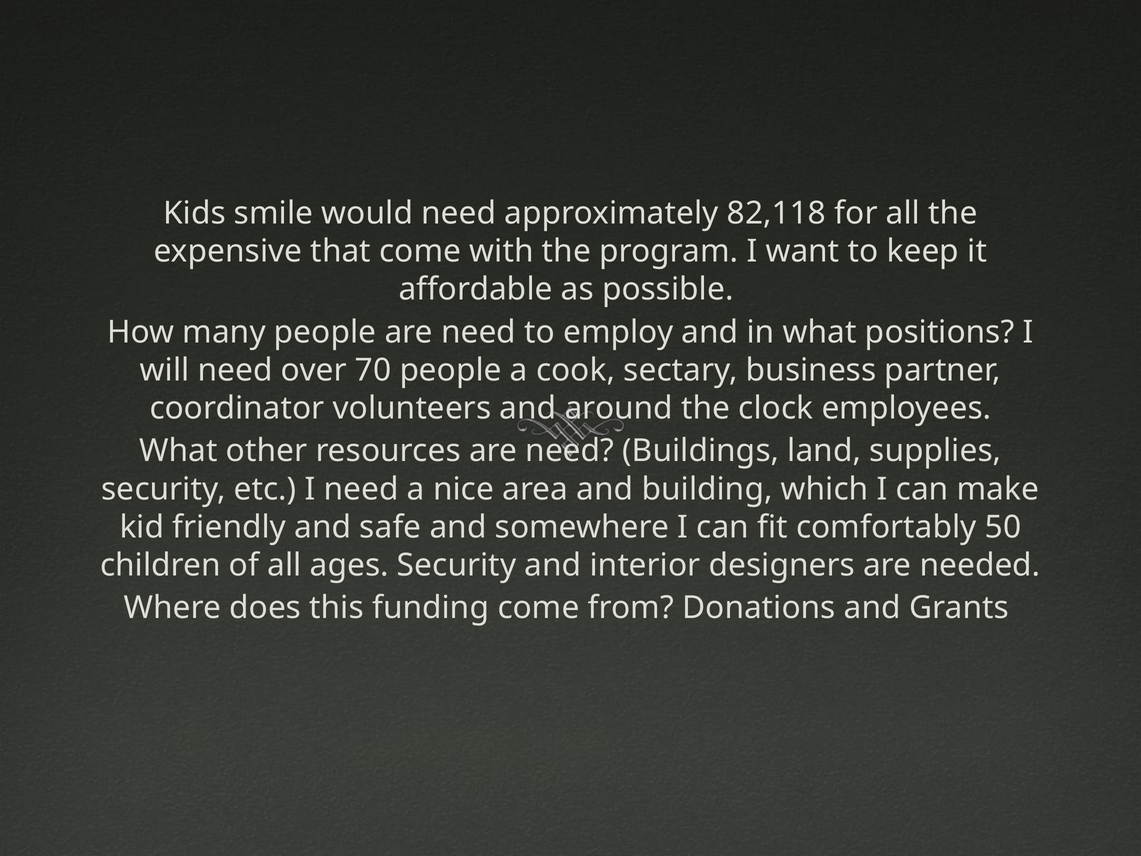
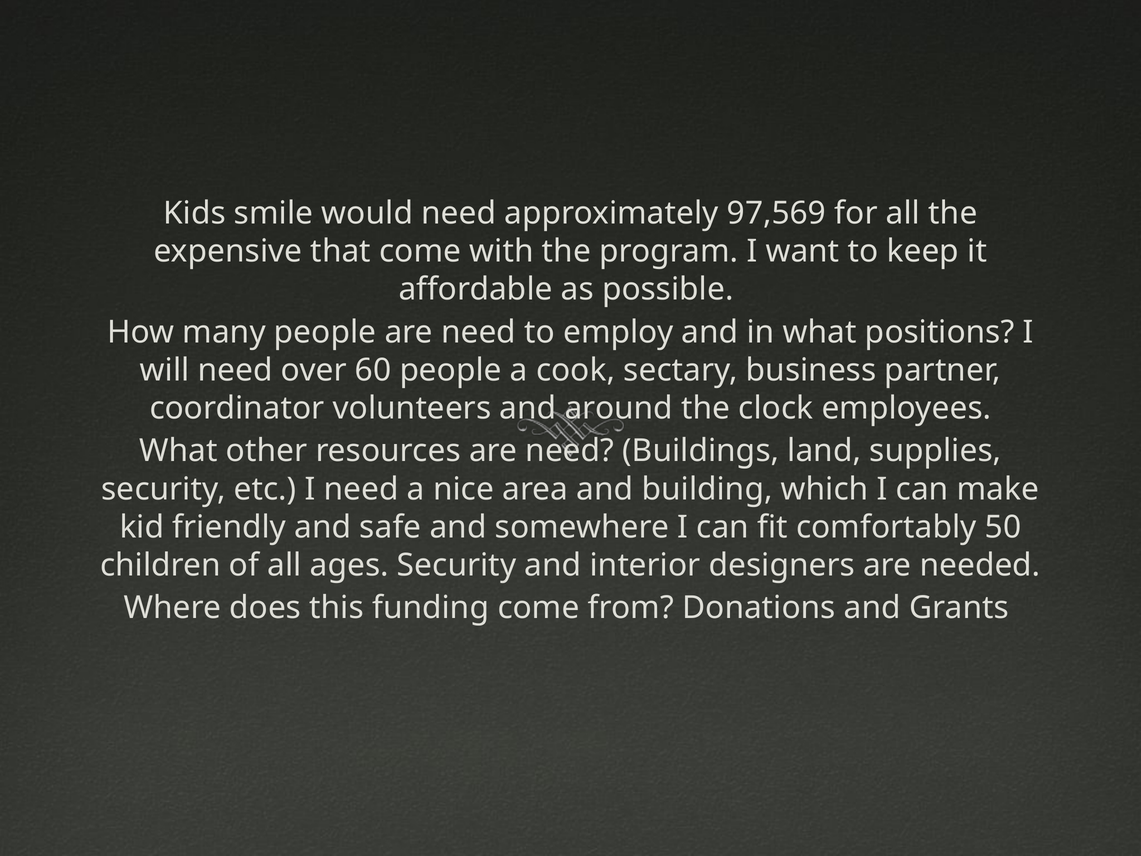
82,118: 82,118 -> 97,569 (776, 213)
70: 70 -> 60 (373, 370)
